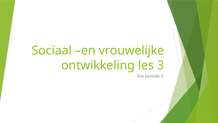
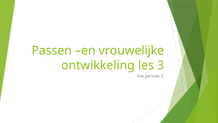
Sociaal: Sociaal -> Passen (52, 50)
